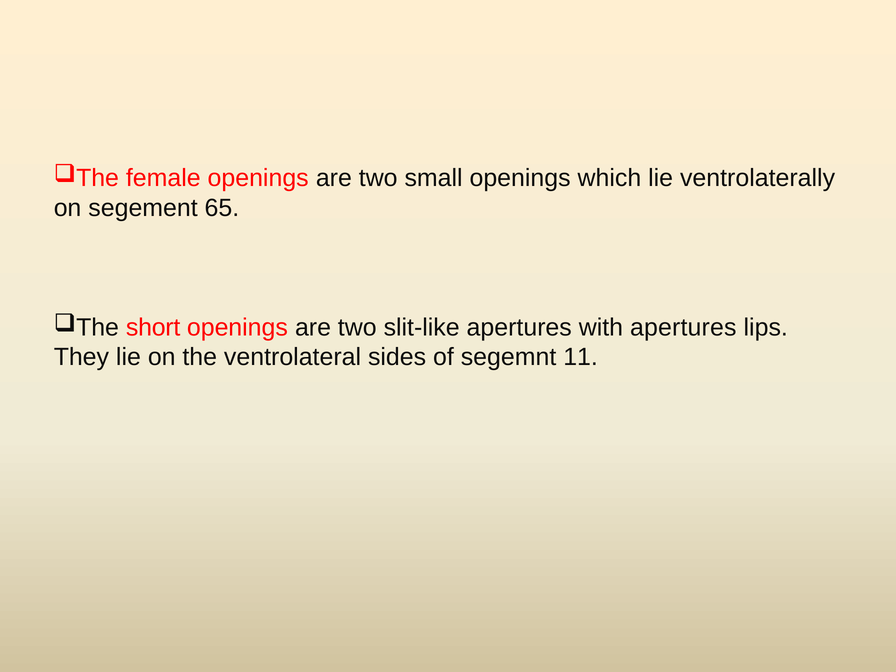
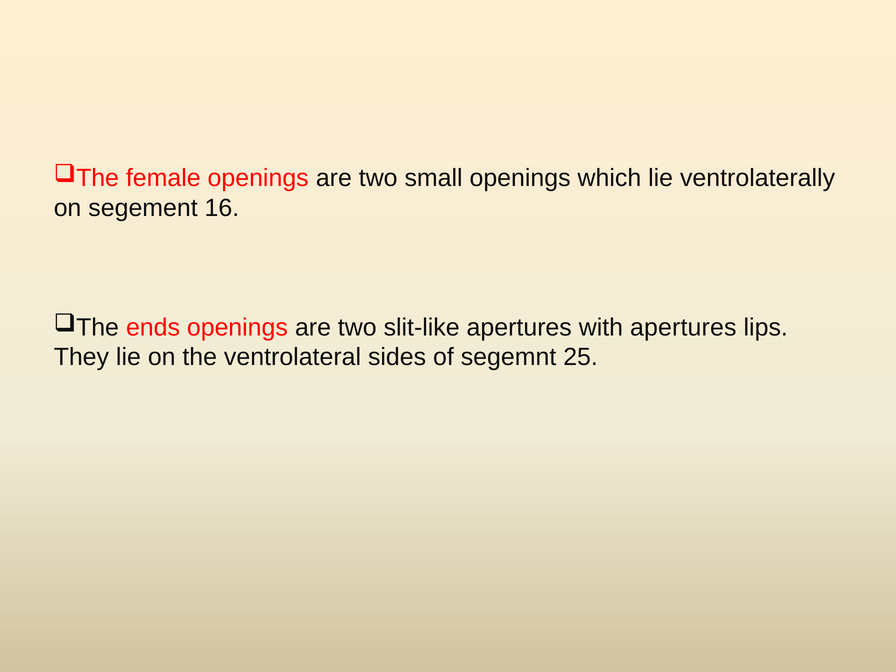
65: 65 -> 16 (222, 208)
short: short -> ends (153, 327)
11: 11 -> 25 (581, 357)
